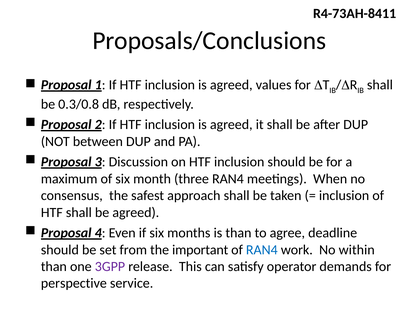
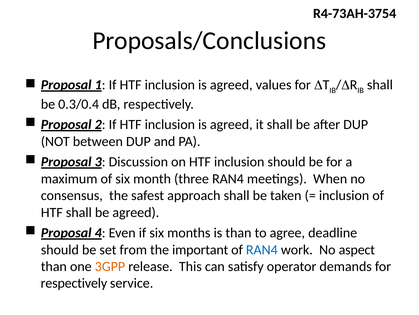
R4-73AH-8411: R4-73AH-8411 -> R4-73AH-3754 (355, 13)
0.3/0.8: 0.3/0.8 -> 0.3/0.4 (79, 104)
within: within -> aspect (357, 249)
3GPP colour: purple -> orange (110, 266)
perspective: perspective -> respectively (74, 283)
